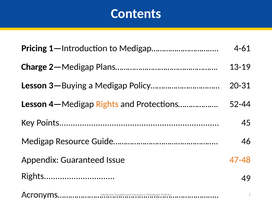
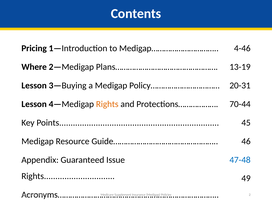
4-61: 4-61 -> 4-46 (242, 48)
Charge: Charge -> Where (34, 67)
52-44: 52-44 -> 70-44 (240, 104)
47-48 colour: orange -> blue (240, 160)
